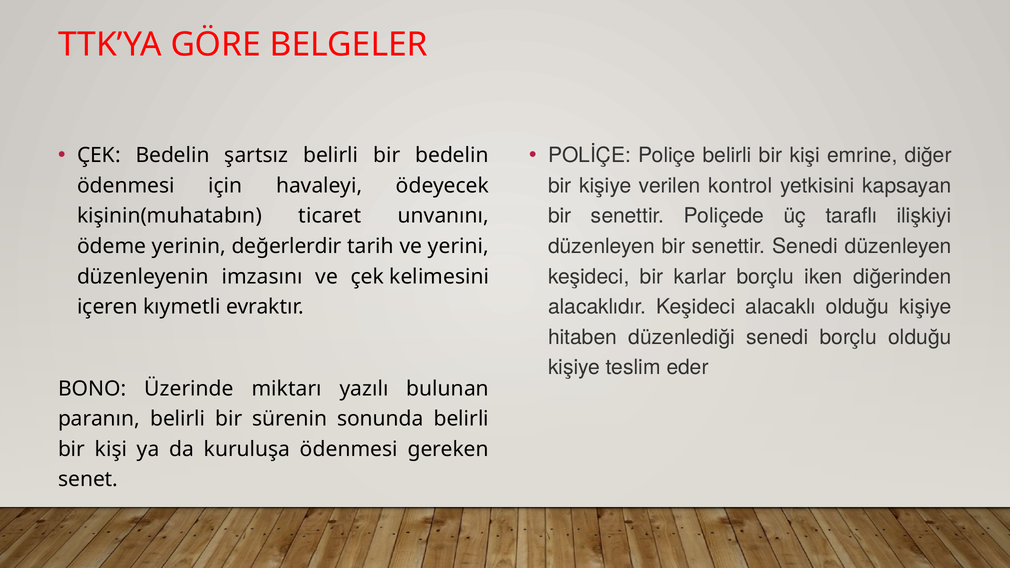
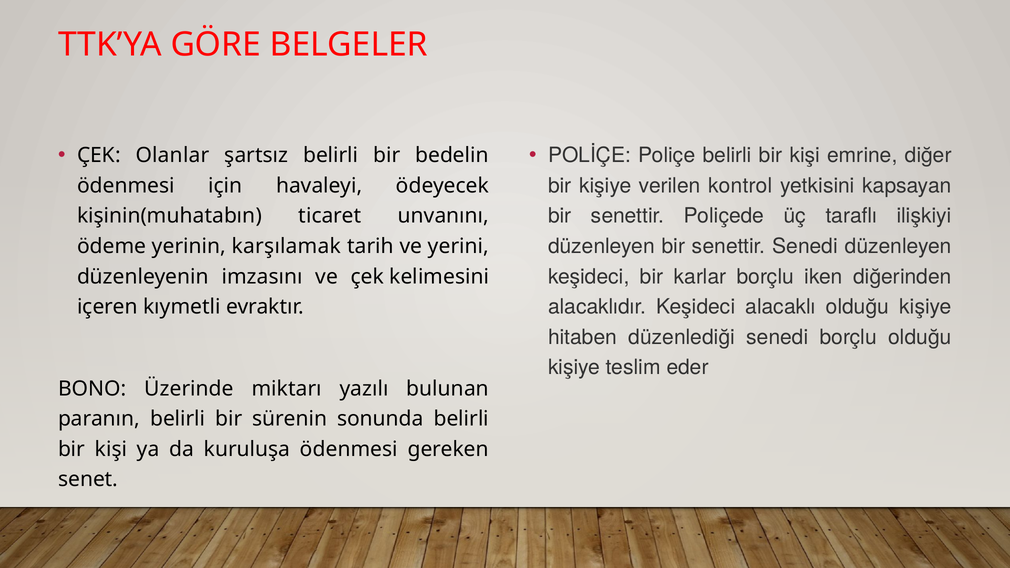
ÇEK Bedelin: Bedelin -> Olanlar (172, 155)
değerlerdir: değerlerdir -> karşılamak (286, 246)
